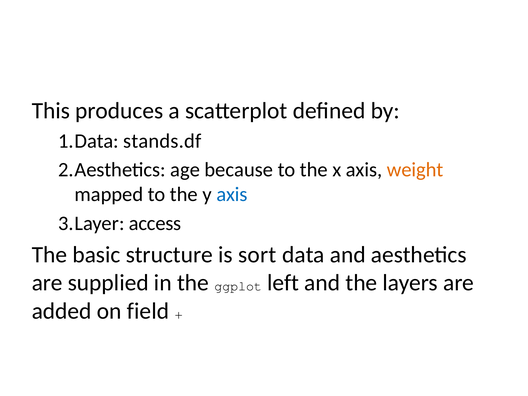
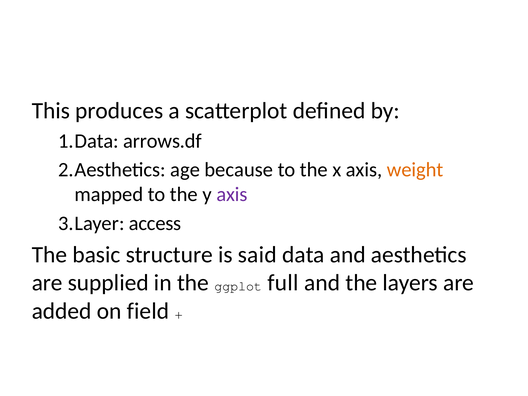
stands.df: stands.df -> arrows.df (163, 141)
axis colour: blue -> purple (232, 195)
sort: sort -> said (257, 255)
left: left -> full (283, 283)
